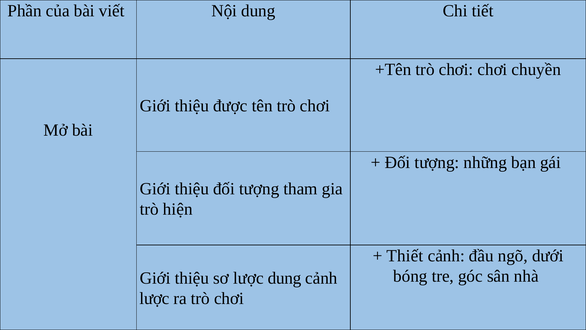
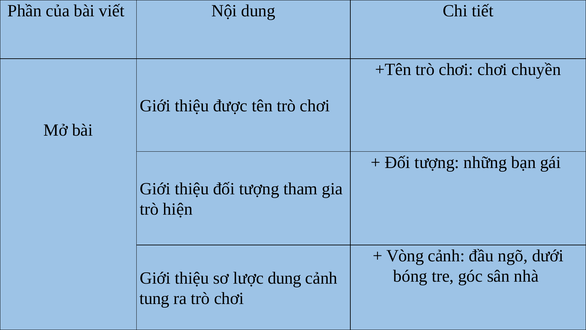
Thiết: Thiết -> Vòng (405, 256)
lược: lược -> tung (155, 298)
